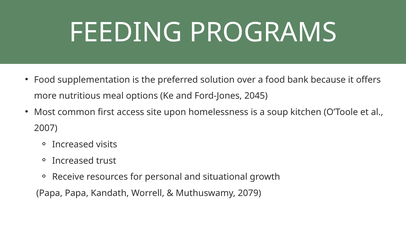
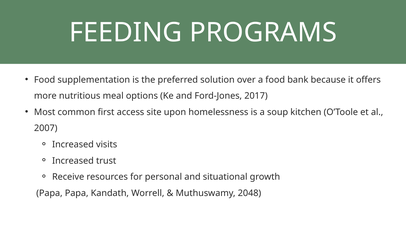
2045: 2045 -> 2017 (256, 96)
2079: 2079 -> 2048 (249, 194)
